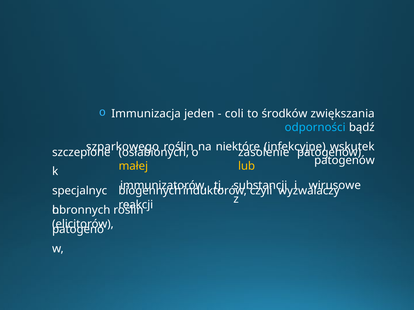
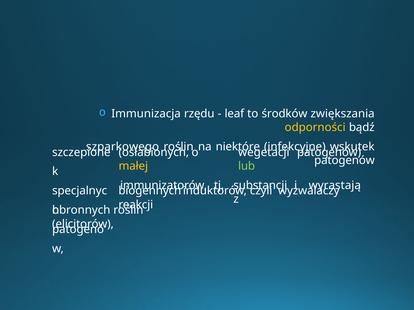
jeden: jeden -> rzędu (199, 114)
coli: coli -> leaf (234, 114)
odporności colour: light blue -> yellow (315, 128)
zasolenie: zasolenie -> wegetacji (264, 152)
lub colour: yellow -> light green (247, 166)
wirusowe: wirusowe -> wyrastają (335, 186)
